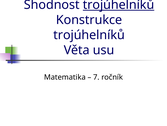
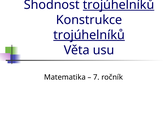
trojúhelníků underline: none -> present (89, 35)
